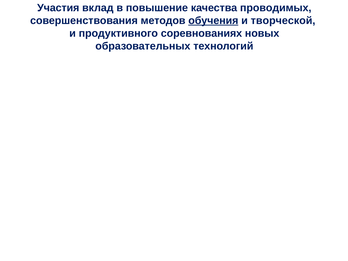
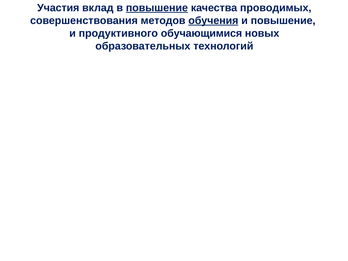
повышение underline: none -> present (157, 8)
и творческой: творческой -> повышение (283, 21)
соревнованиях: соревнованиях -> обучающимися (201, 33)
